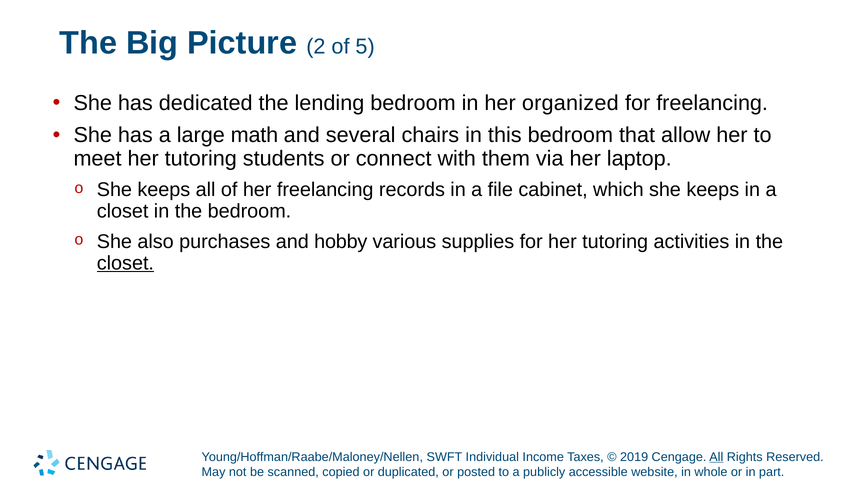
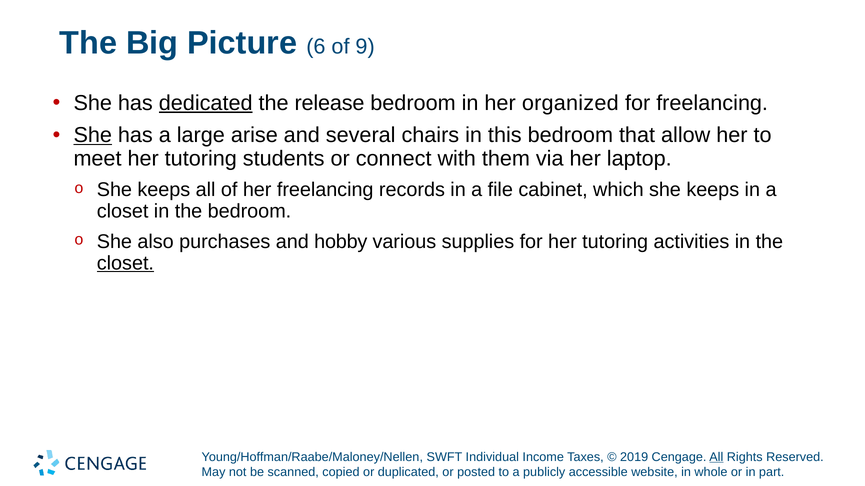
2: 2 -> 6 (316, 47)
5: 5 -> 9 (365, 47)
dedicated underline: none -> present (206, 103)
lending: lending -> release (330, 103)
She underline: none -> present (93, 135)
math: math -> arise (254, 135)
